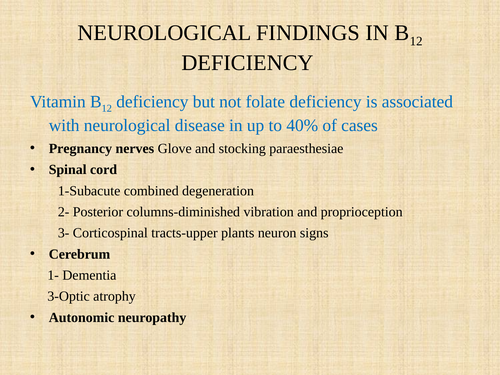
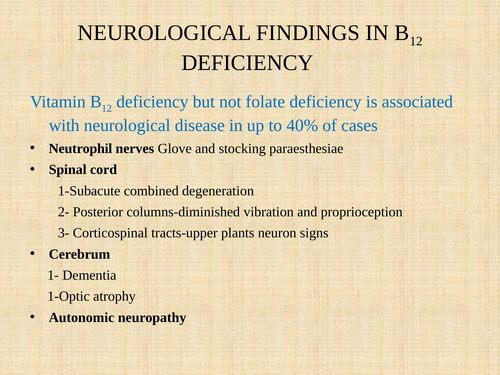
Pregnancy: Pregnancy -> Neutrophil (80, 149)
3-Optic: 3-Optic -> 1-Optic (69, 296)
